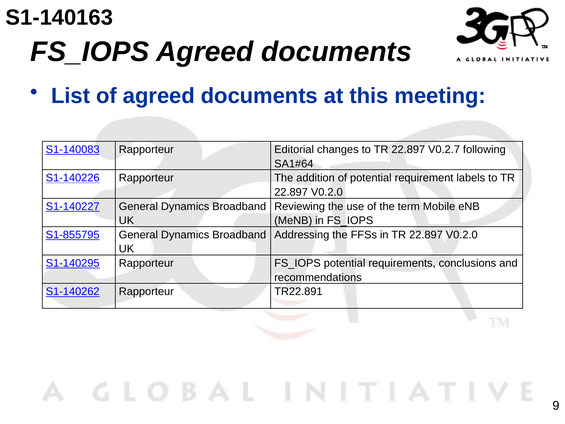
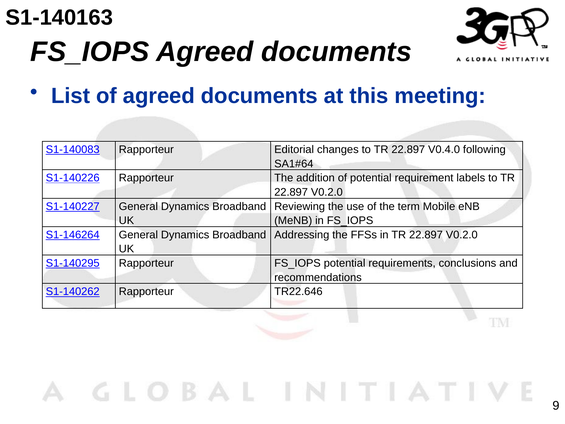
V0.2.7: V0.2.7 -> V0.4.0 (444, 149)
S1-855795: S1-855795 -> S1-146264 (73, 235)
TR22.891: TR22.891 -> TR22.646 (298, 291)
